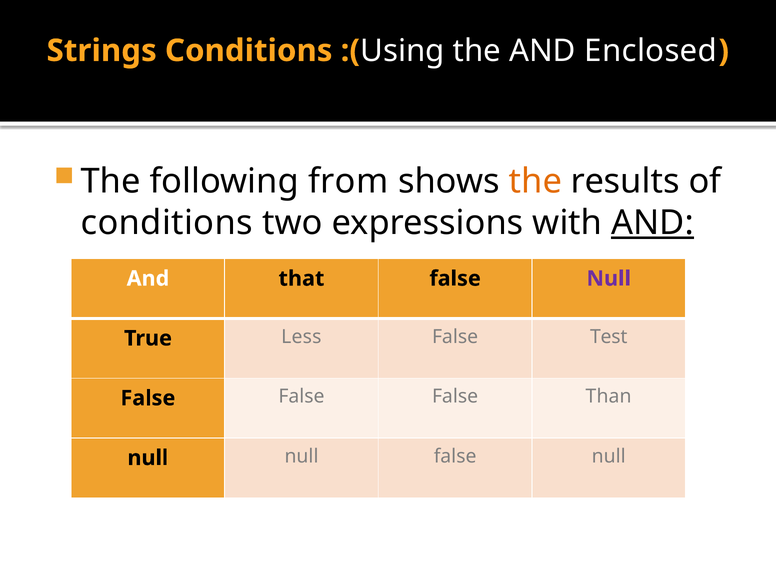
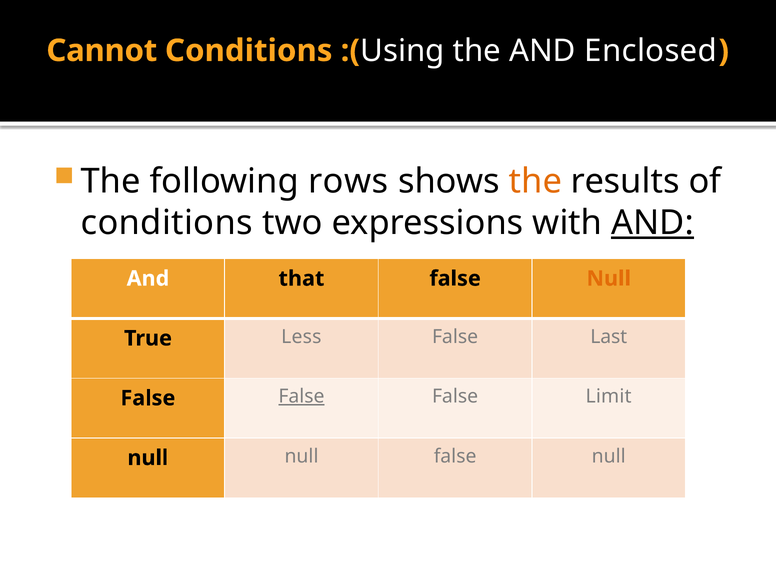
Strings: Strings -> Cannot (102, 51)
from: from -> rows (348, 181)
Null colour: purple -> orange (609, 279)
Test: Test -> Last (609, 337)
False underline: none -> present (302, 396)
Than: Than -> Limit (609, 396)
